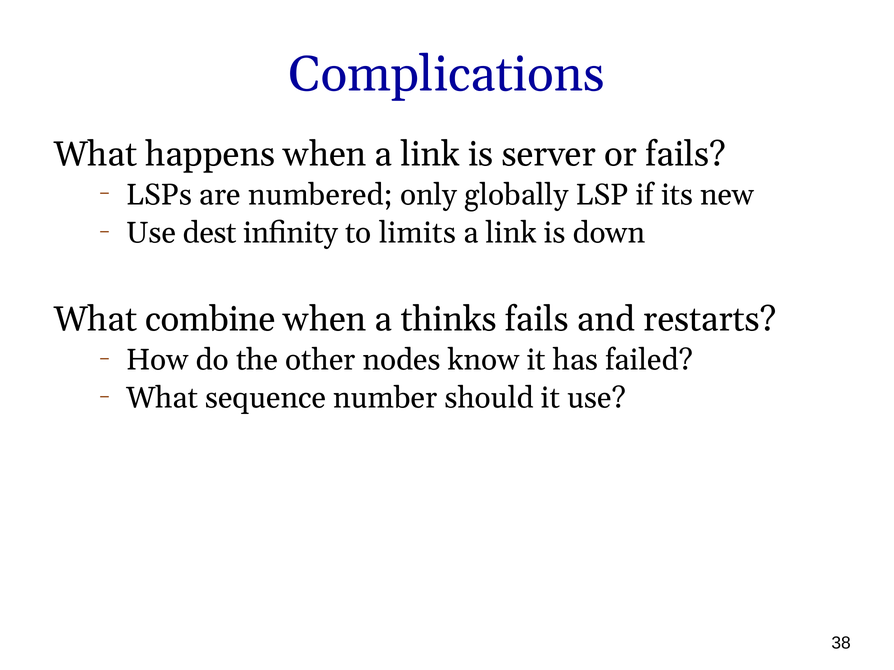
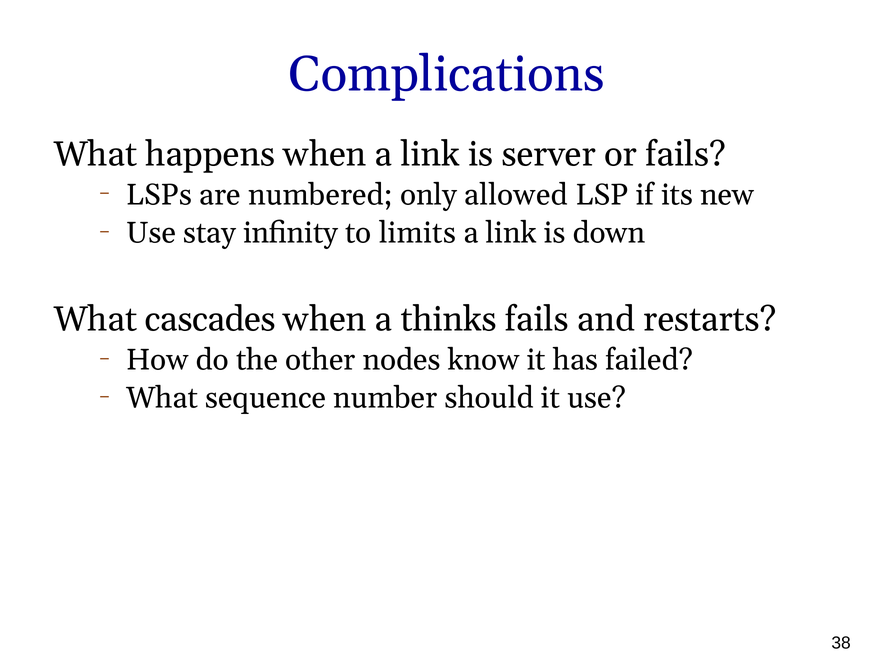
globally: globally -> allowed (516, 195)
dest: dest -> stay (210, 233)
combine: combine -> cascades (210, 319)
